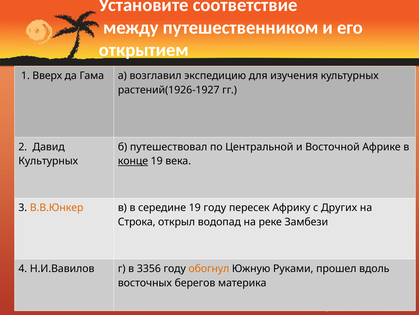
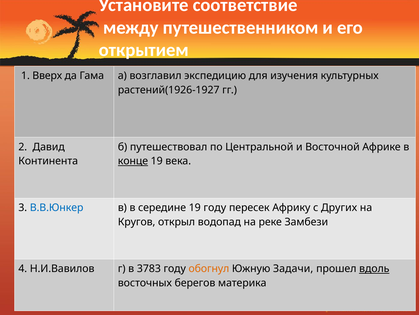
Культурных: Культурных -> Континента (48, 161)
В.В.Юнкер colour: orange -> blue (57, 207)
Строка: Строка -> Кругов (137, 222)
3356: 3356 -> 3783 (149, 268)
Руками: Руками -> Задачи (293, 268)
вдоль underline: none -> present (374, 268)
